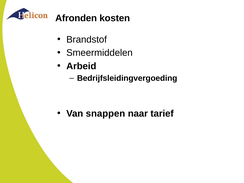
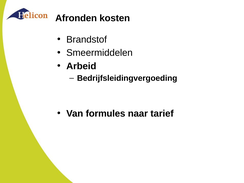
snappen: snappen -> formules (106, 114)
